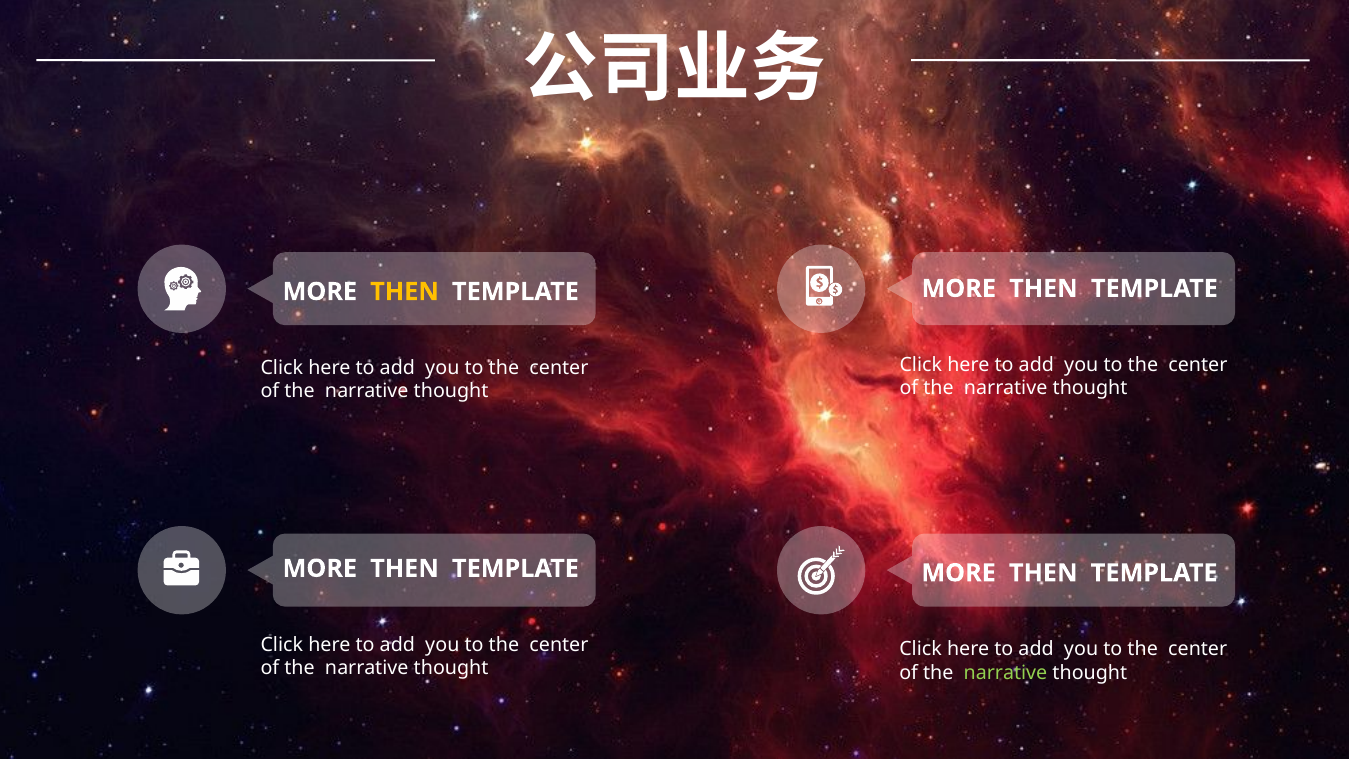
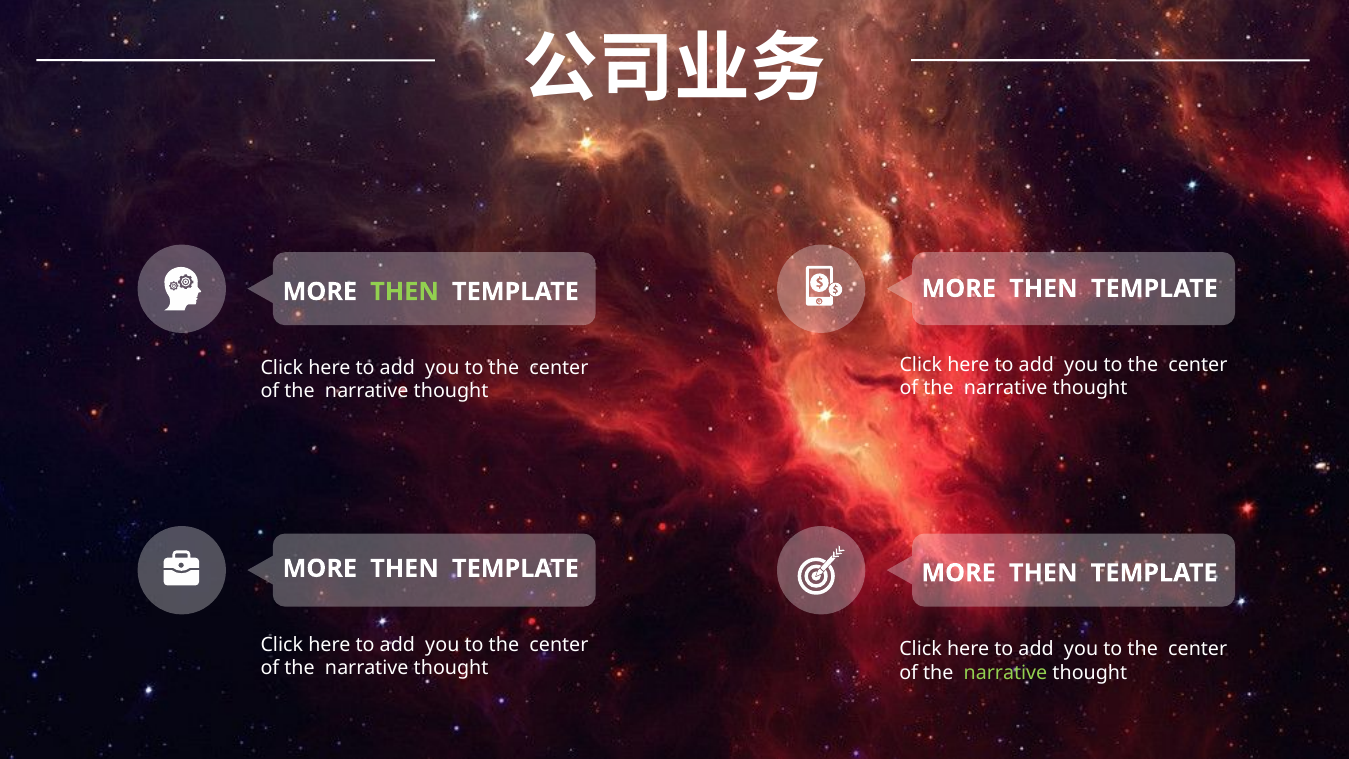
THEN colour: yellow -> light green (405, 292)
